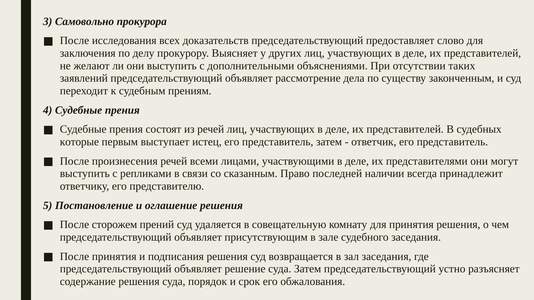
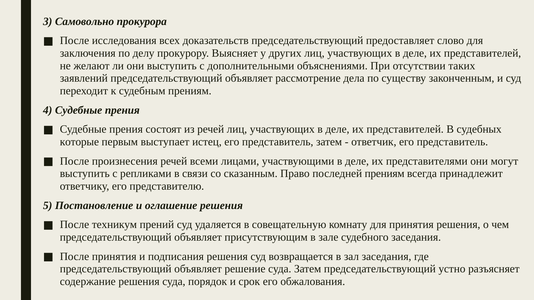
последней наличии: наличии -> прениям (385, 174)
сторожем: сторожем -> техникум (114, 225)
